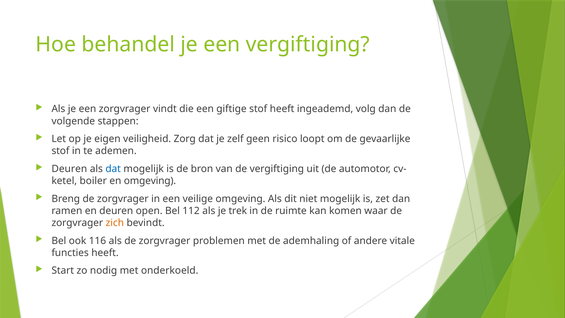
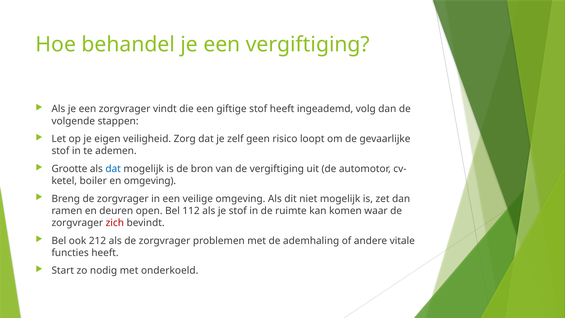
Deuren: Deuren -> Grootte (69, 169)
je trek: trek -> stof (238, 211)
zich colour: orange -> red (115, 223)
116: 116 -> 212 (97, 241)
